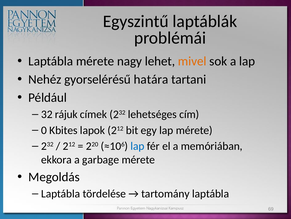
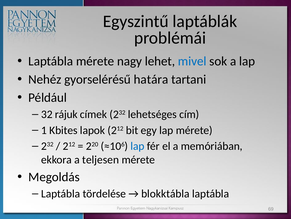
mivel colour: orange -> blue (192, 61)
0: 0 -> 1 (44, 130)
garbage: garbage -> teljesen (101, 159)
tartomány: tartomány -> blokktábla (165, 193)
